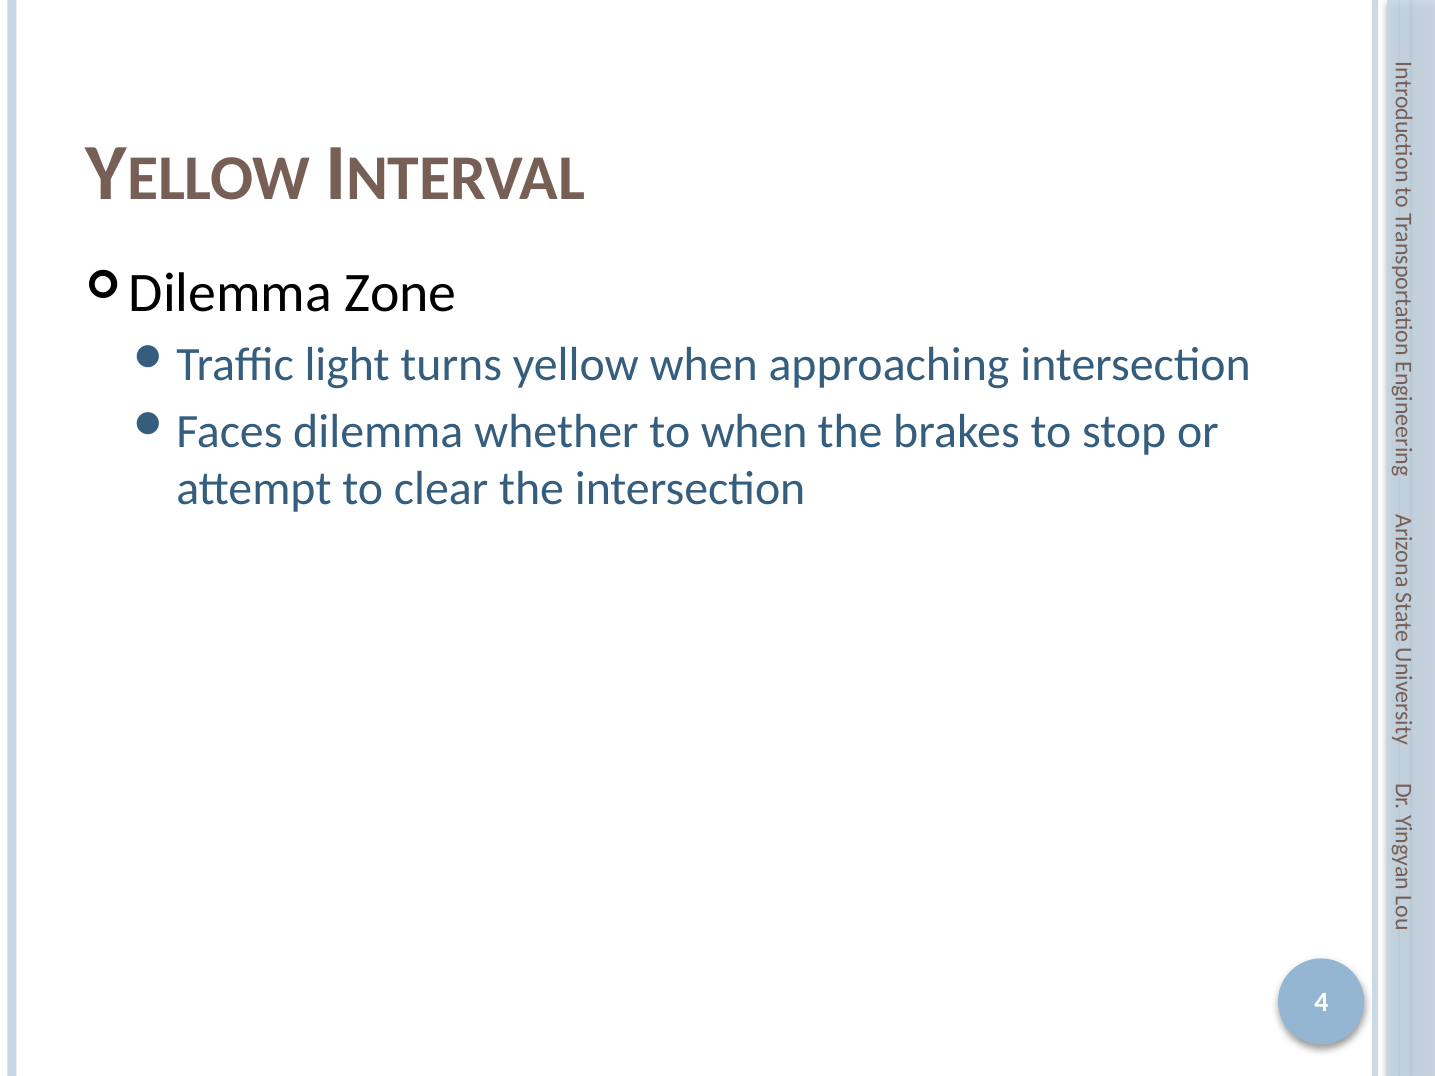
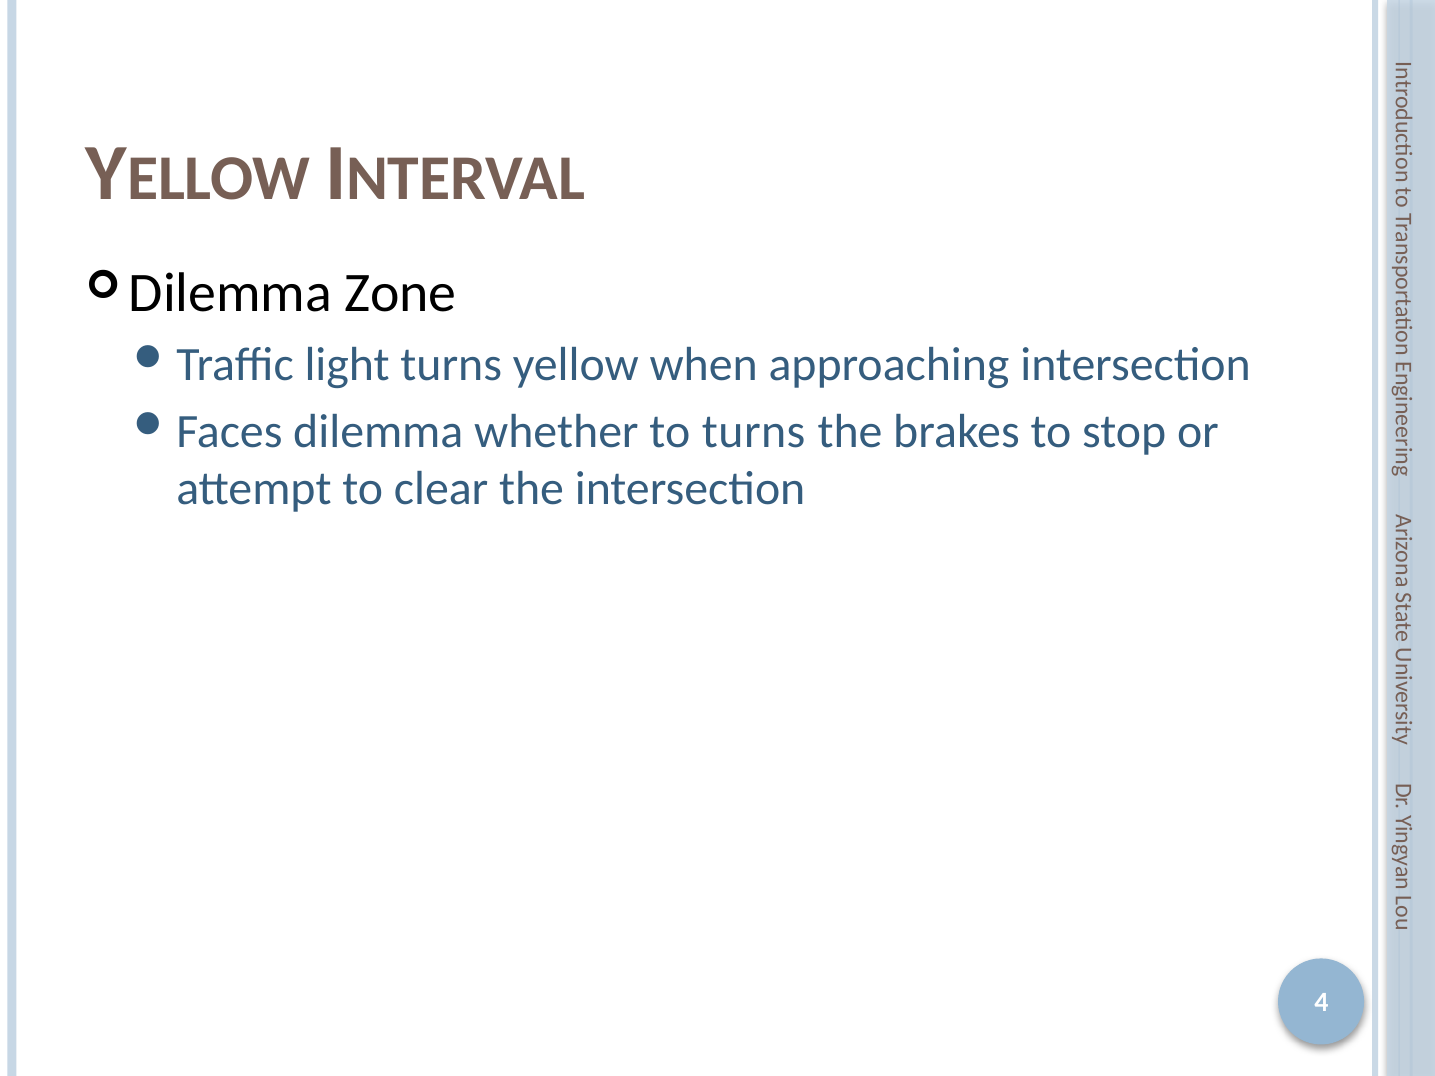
to when: when -> turns (754, 432)
